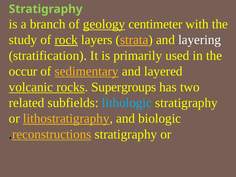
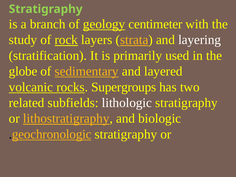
occur: occur -> globe (23, 71)
lithologic colour: light blue -> white (127, 103)
reconstructions: reconstructions -> geochronologic (52, 134)
